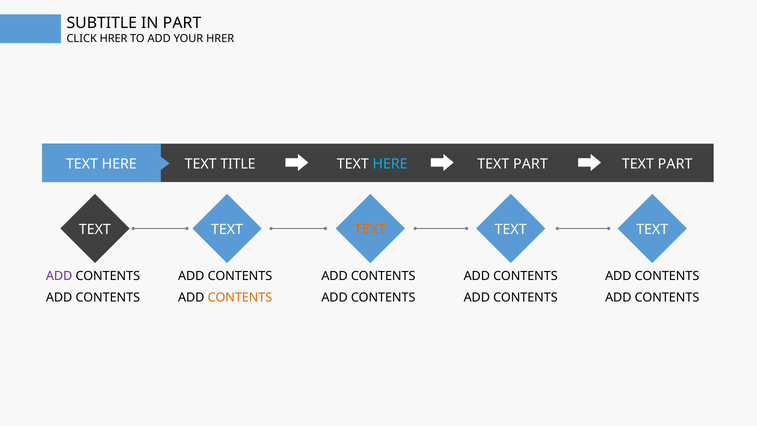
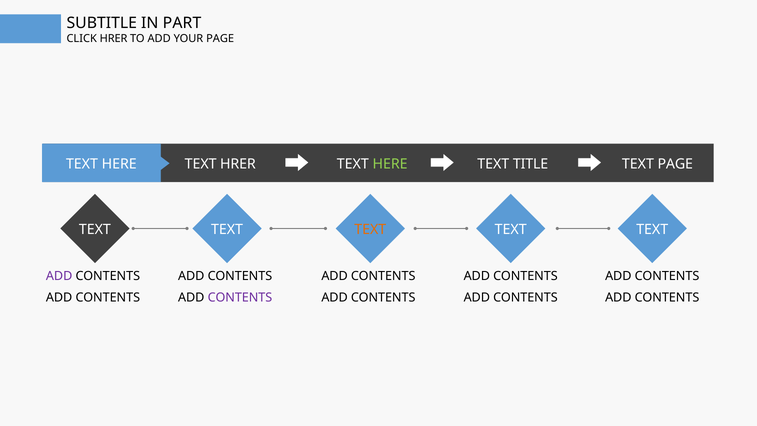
YOUR HRER: HRER -> PAGE (220, 39)
TEXT TITLE: TITLE -> HRER (238, 164)
HERE colour: light blue -> light green (390, 164)
PART: PART -> TITLE (531, 164)
PART: PART -> PAGE (675, 164)
CONTENTS colour: orange -> purple (240, 298)
